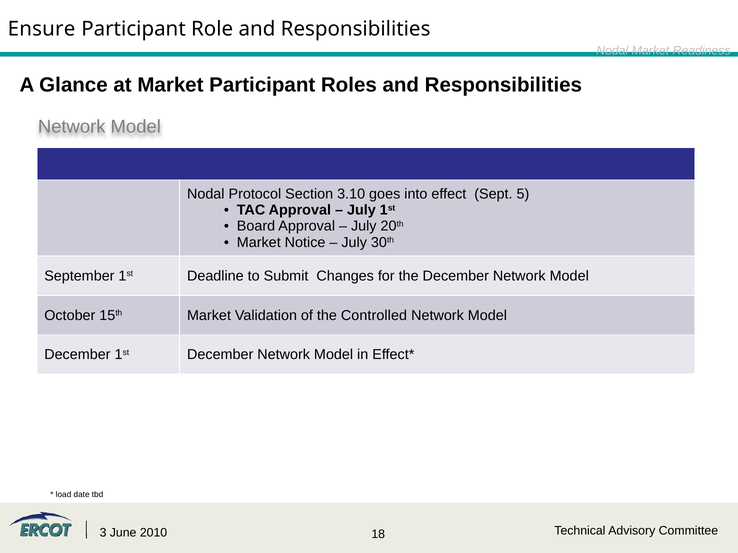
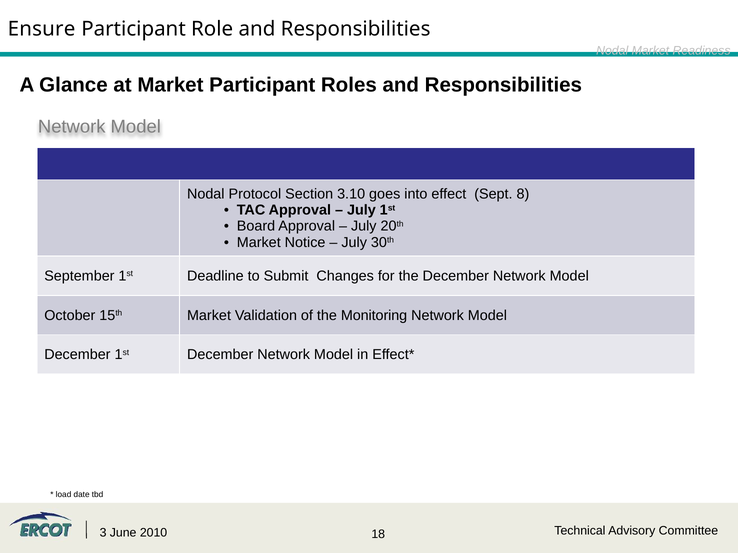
5: 5 -> 8 (523, 194)
Controlled: Controlled -> Monitoring (374, 316)
